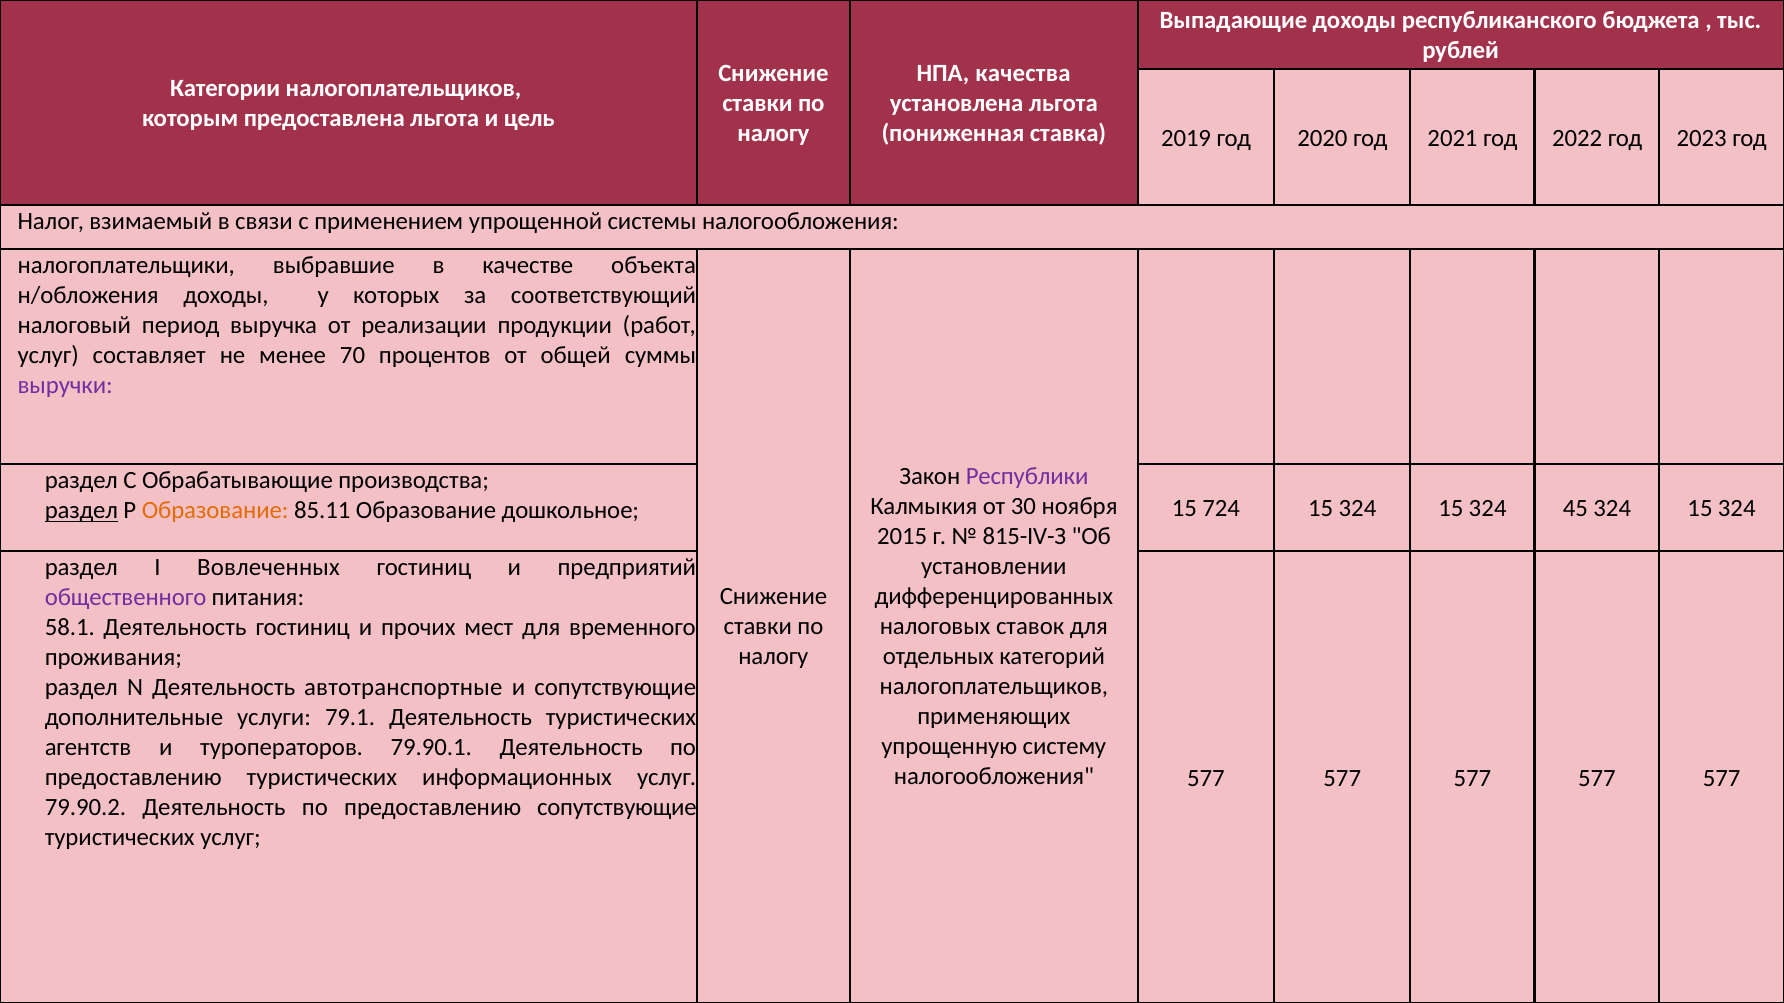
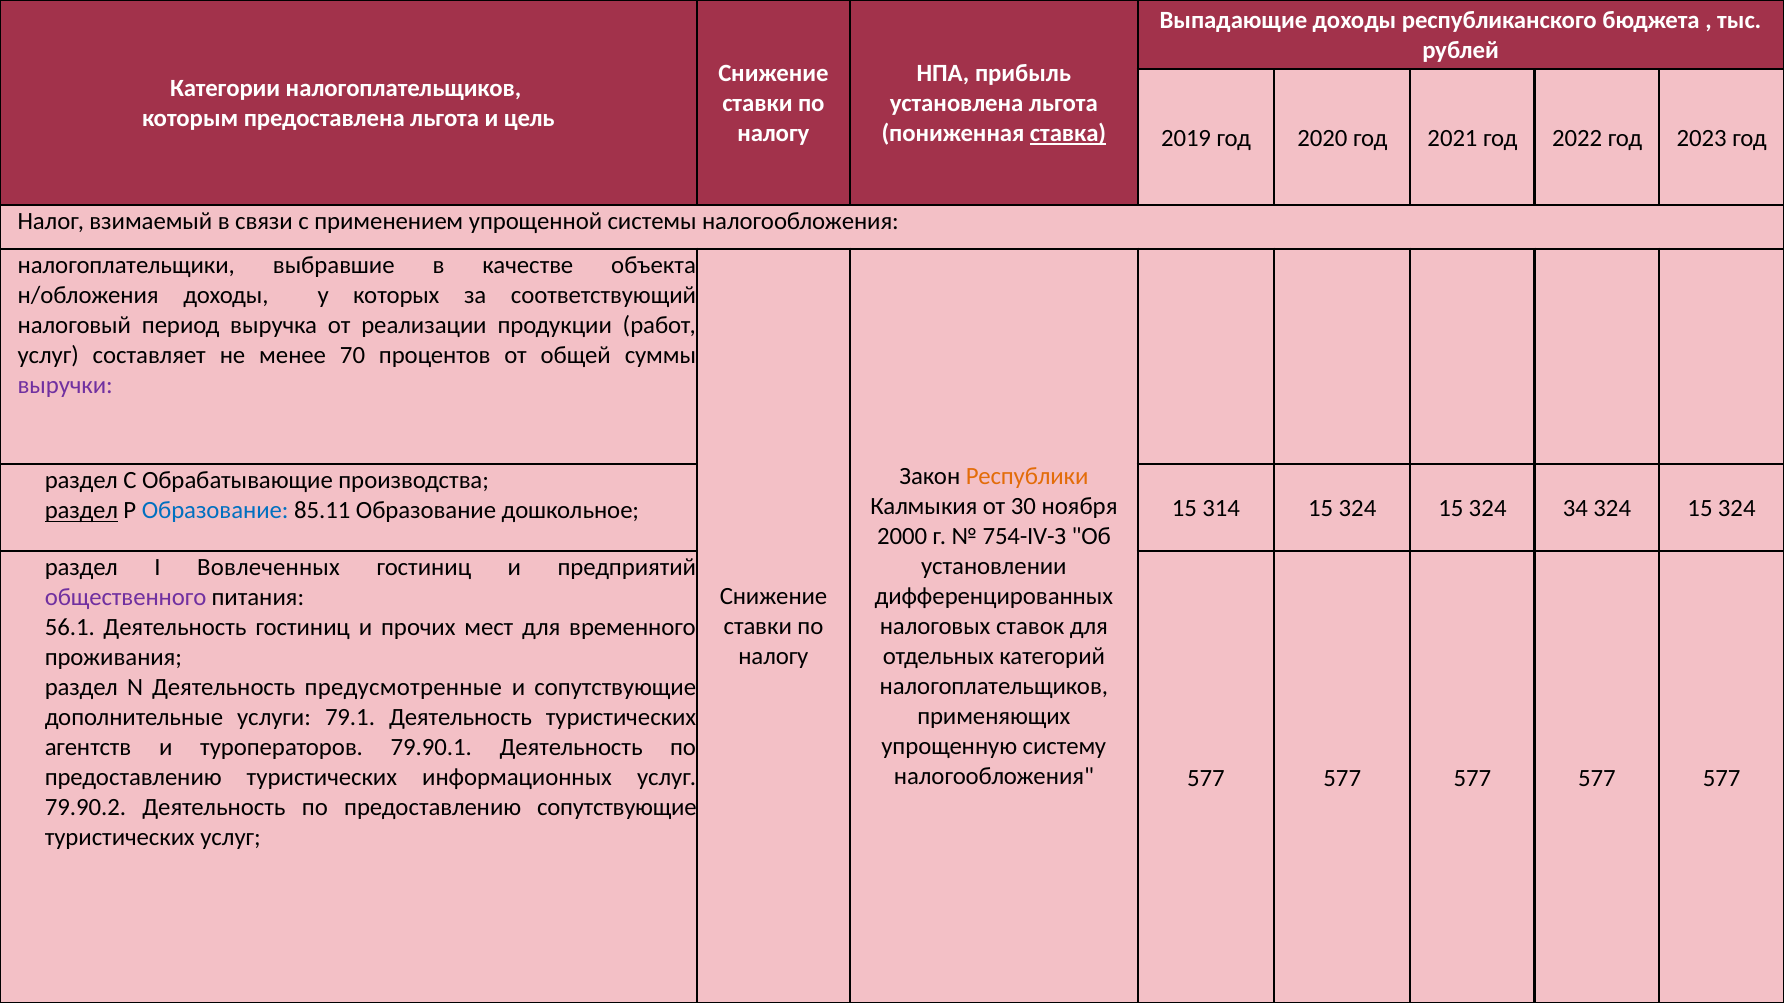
качества: качества -> прибыль (1023, 73)
ставка underline: none -> present (1068, 133)
Республики colour: purple -> orange (1027, 477)
Образование colour: orange -> blue (215, 511)
724: 724 -> 314 (1221, 509)
45: 45 -> 34 (1575, 509)
2015: 2015 -> 2000 (902, 537)
815-IV-З: 815-IV-З -> 754-IV-З (1024, 537)
58.1: 58.1 -> 56.1 (70, 628)
автотранспортные: автотранспортные -> предусмотренные (403, 688)
